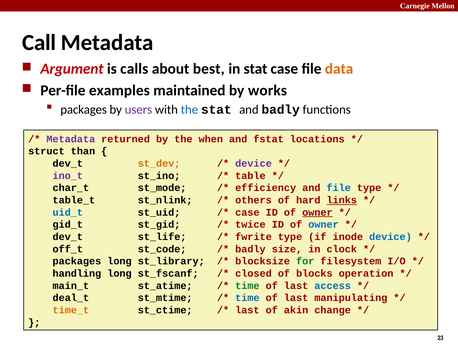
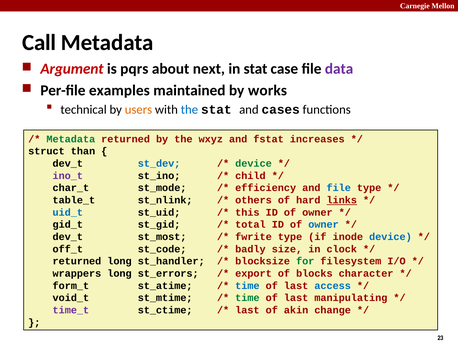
calls: calls -> pqrs (134, 69)
best: best -> next (209, 69)
data colour: orange -> purple (339, 69)
packages: packages -> technical (84, 109)
users colour: purple -> orange (138, 109)
and badly: badly -> cases (281, 109)
Metadata colour: purple -> green (71, 139)
when: when -> wxyz (211, 139)
locations: locations -> increases (317, 139)
st_dev colour: orange -> blue (159, 163)
device colour: purple -> green (254, 163)
table: table -> child (250, 175)
case: case -> this (247, 212)
owner underline: present -> none (317, 212)
twice: twice -> total (250, 224)
st_life: st_life -> st_most (162, 236)
packages: packages -> returned (77, 261)
st_library: st_library -> st_handler (171, 261)
handling: handling -> wrappers (77, 273)
st_fscanf: st_fscanf -> st_errors (168, 273)
closed: closed -> export (254, 273)
operation: operation -> character (366, 273)
main_t: main_t -> form_t (71, 285)
time colour: green -> blue (247, 285)
deal_t: deal_t -> void_t (71, 298)
time colour: blue -> green (247, 298)
time_t colour: orange -> purple (71, 310)
